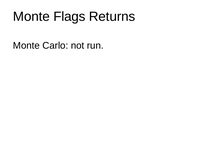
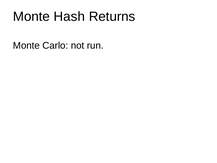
Flags: Flags -> Hash (69, 16)
